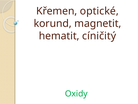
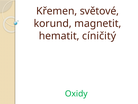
optické: optické -> světové (99, 11)
